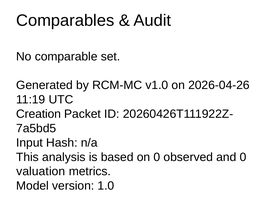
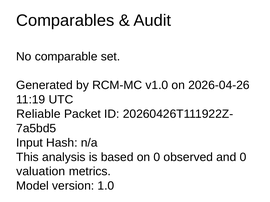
Creation: Creation -> Reliable (38, 114)
